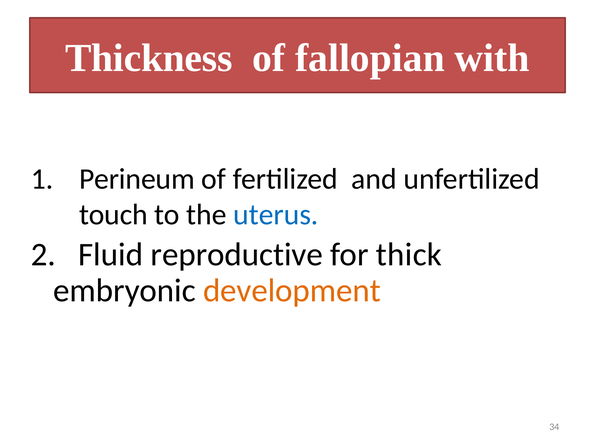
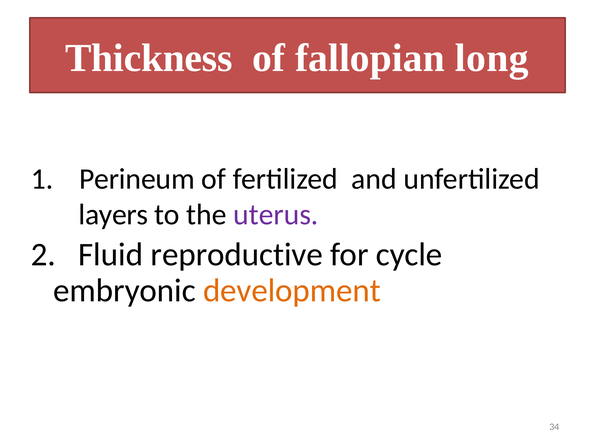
with: with -> long (492, 58)
touch: touch -> layers (113, 214)
uterus colour: blue -> purple (276, 214)
thick: thick -> cycle (409, 254)
